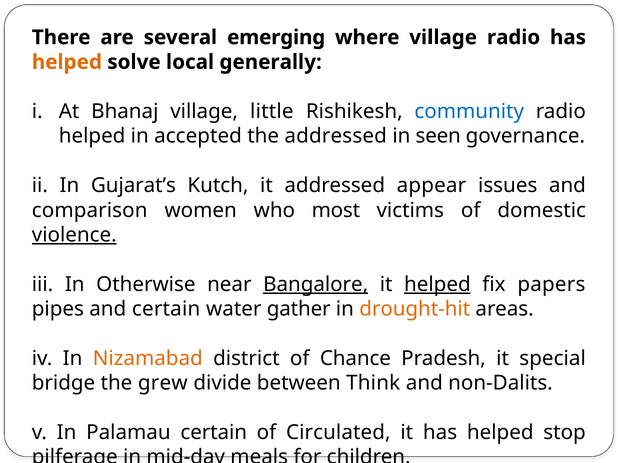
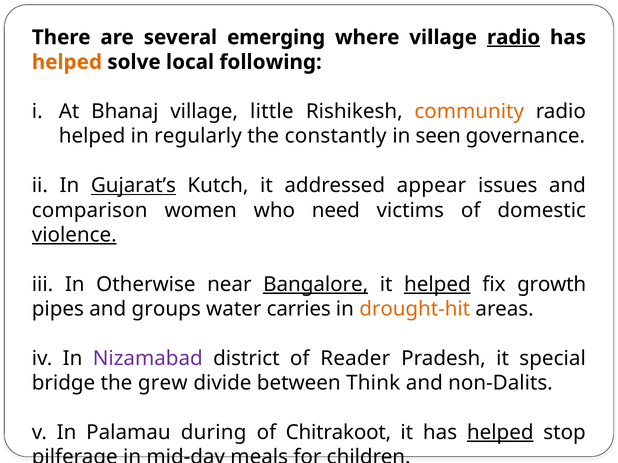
radio underline: none -> present (514, 37)
generally: generally -> following (271, 62)
community colour: blue -> orange (469, 112)
accepted: accepted -> regularly (198, 136)
the addressed: addressed -> constantly (336, 136)
Gujarat’s underline: none -> present (133, 186)
most: most -> need (336, 210)
papers: papers -> growth (552, 285)
and certain: certain -> groups (166, 309)
gather: gather -> carries (299, 309)
Nizamabad colour: orange -> purple (148, 359)
Chance: Chance -> Reader (355, 359)
Palamau certain: certain -> during (214, 433)
Circulated: Circulated -> Chitrakoot (338, 433)
helped underline: none -> present (500, 433)
